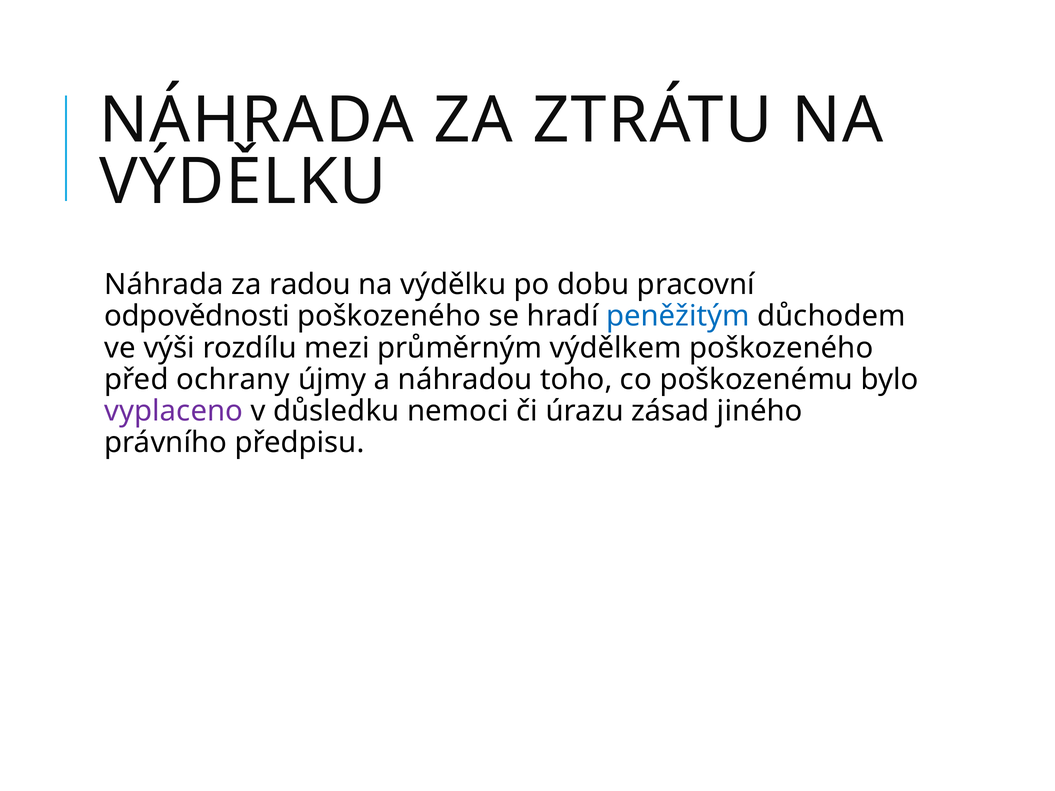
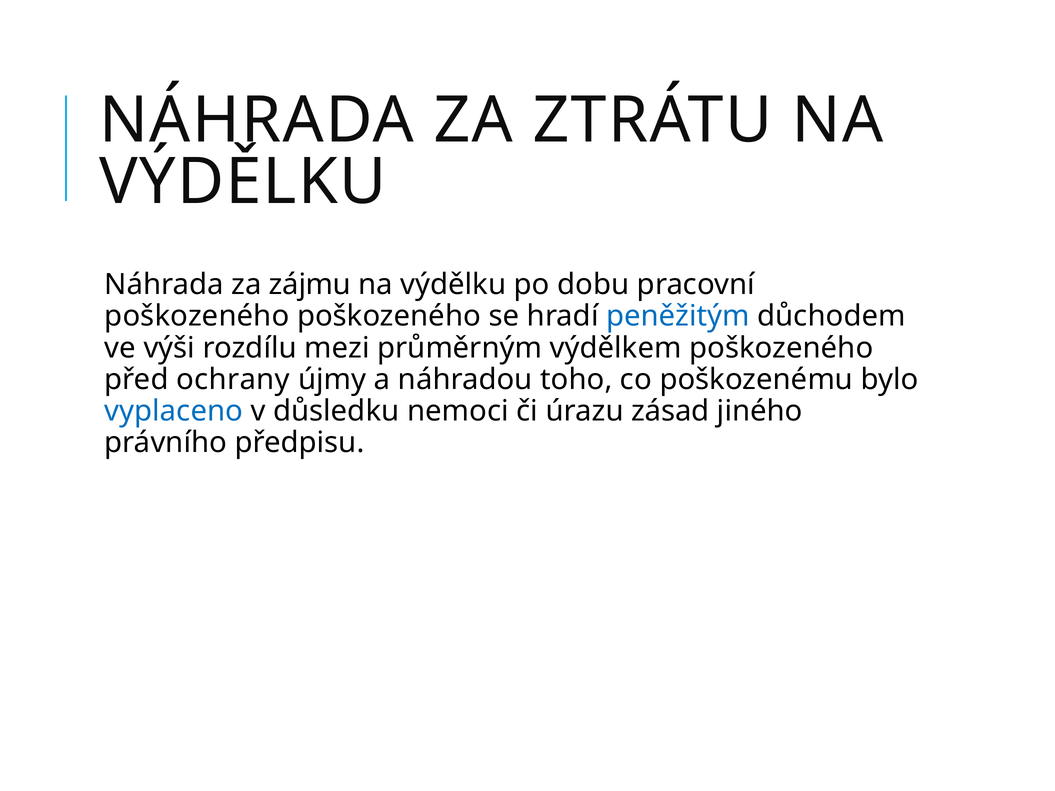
radou: radou -> zájmu (310, 285)
odpovědnosti: odpovědnosti -> poškozeného (197, 316)
vyplaceno colour: purple -> blue (174, 411)
